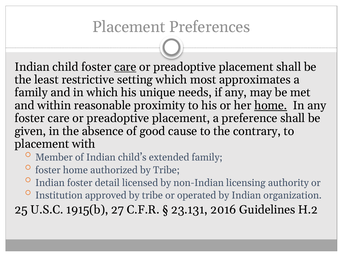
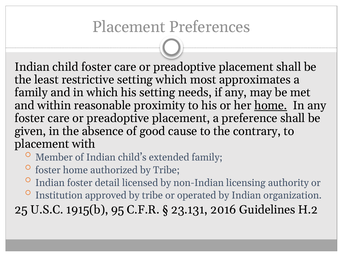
care underline: present -> none (125, 67)
his unique: unique -> setting (157, 93)
27: 27 -> 95 (118, 210)
